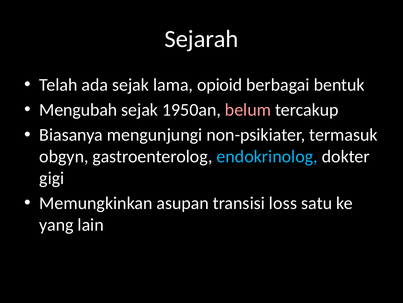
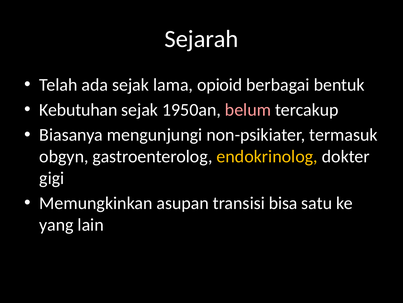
Mengubah: Mengubah -> Kebutuhan (78, 110)
endokrinolog colour: light blue -> yellow (267, 156)
loss: loss -> bisa (283, 203)
